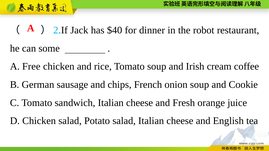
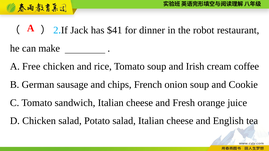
$40: $40 -> $41 (115, 30)
some: some -> make (49, 48)
